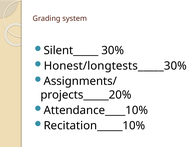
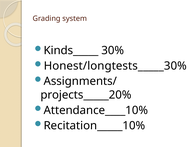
Silent_____: Silent_____ -> Kinds_____ (71, 50)
